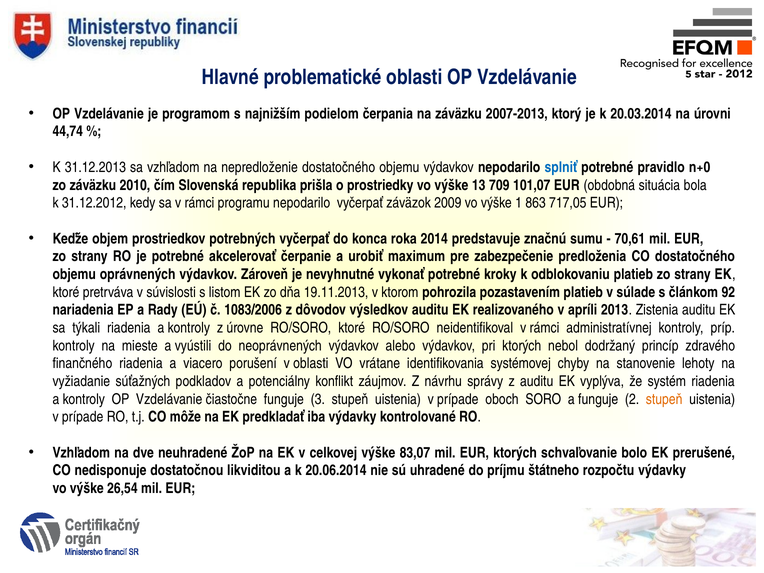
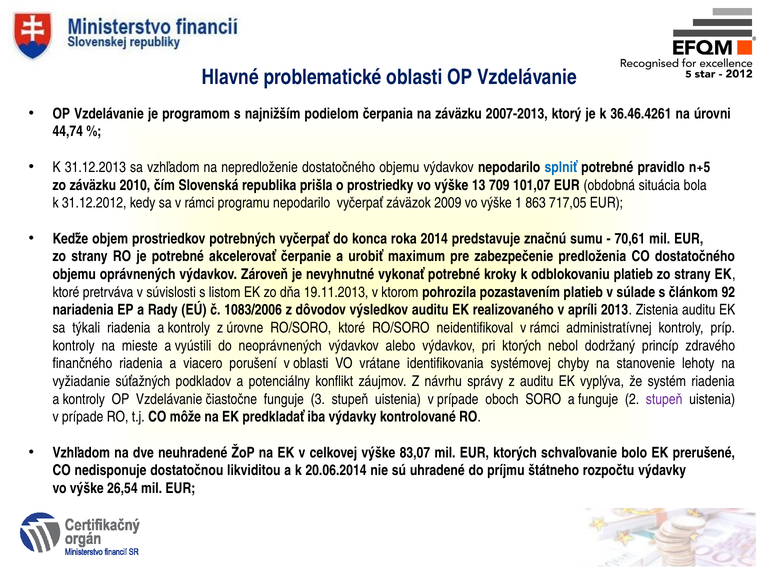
20.03.2014: 20.03.2014 -> 36.46.4261 (641, 114)
n+0: n+0 -> n+5 (700, 167)
stupeň colour: orange -> purple (664, 399)
